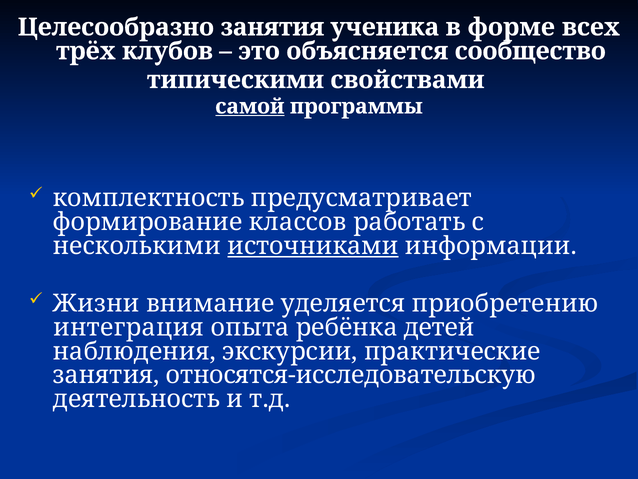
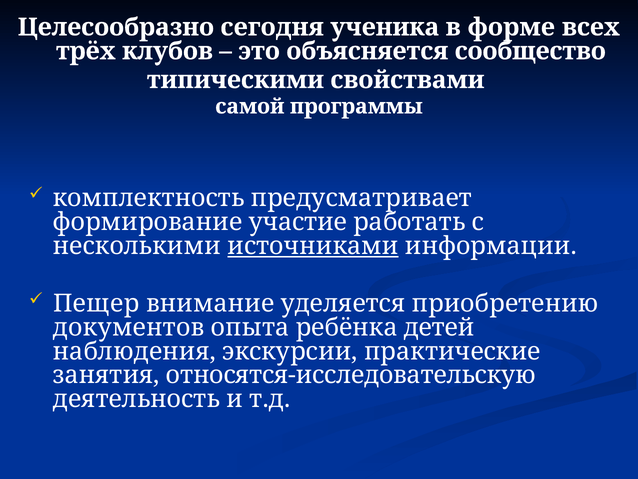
Целесообразно занятия: занятия -> сегодня (272, 27)
самой underline: present -> none (250, 106)
классов: классов -> участие (298, 222)
Жизни: Жизни -> Пещер (96, 303)
интеграция: интеграция -> документов (129, 327)
